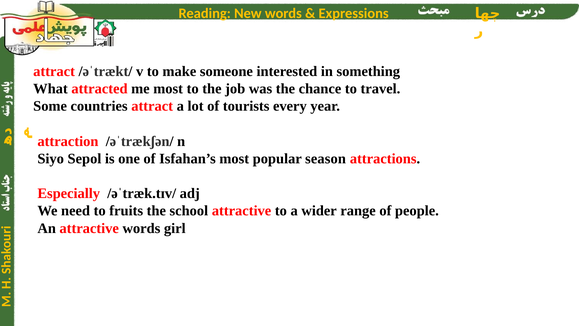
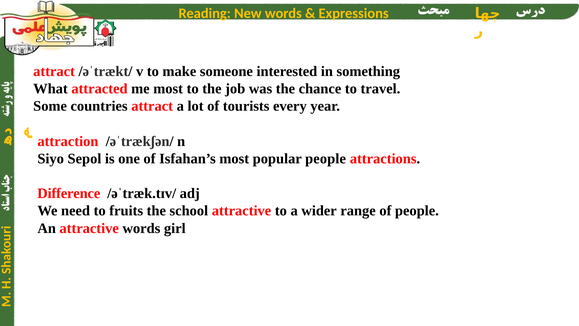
popular season: season -> people (326, 159)
Especially: Especially -> Difference (69, 193)
